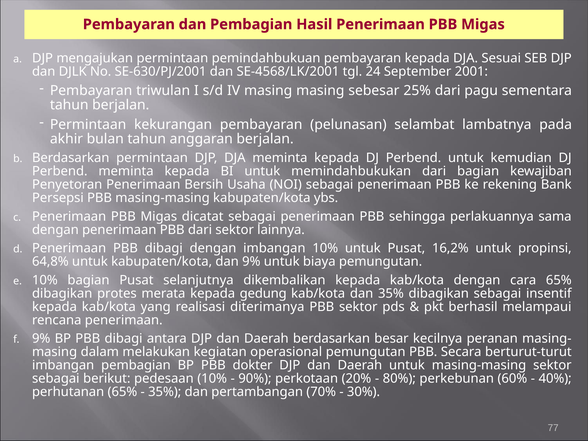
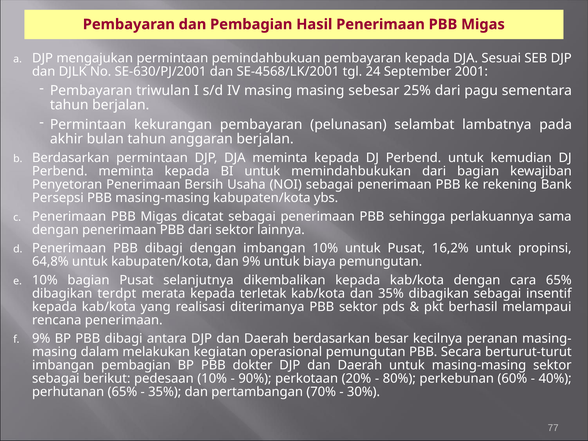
protes: protes -> terdpt (117, 293)
gedung: gedung -> terletak (263, 293)
